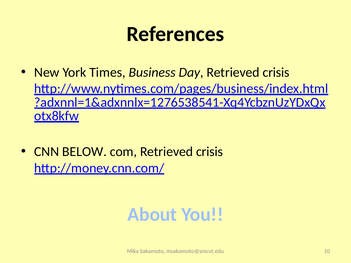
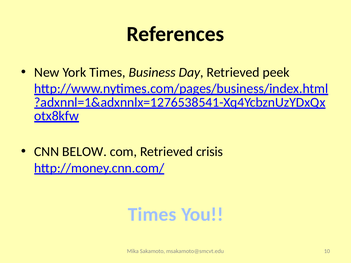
Day Retrieved crisis: crisis -> peek (276, 72)
About: About -> Times (152, 215)
